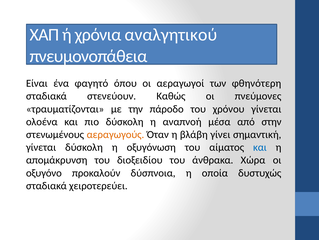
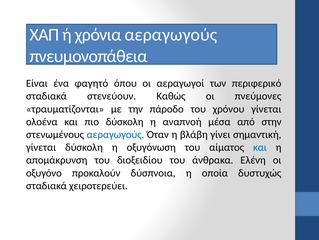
χρόνια αναλγητικού: αναλγητικού -> αεραγωγούς (171, 35)
φθηνότερη: φθηνότερη -> περιφερικό (257, 83)
αεραγωγούς colour: orange -> blue (115, 134)
Χώρα: Χώρα -> Ελένη (253, 160)
